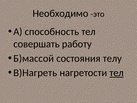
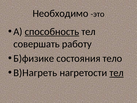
способность underline: none -> present (52, 32)
Б)массой: Б)массой -> Б)физике (34, 58)
телу: телу -> тело (112, 58)
